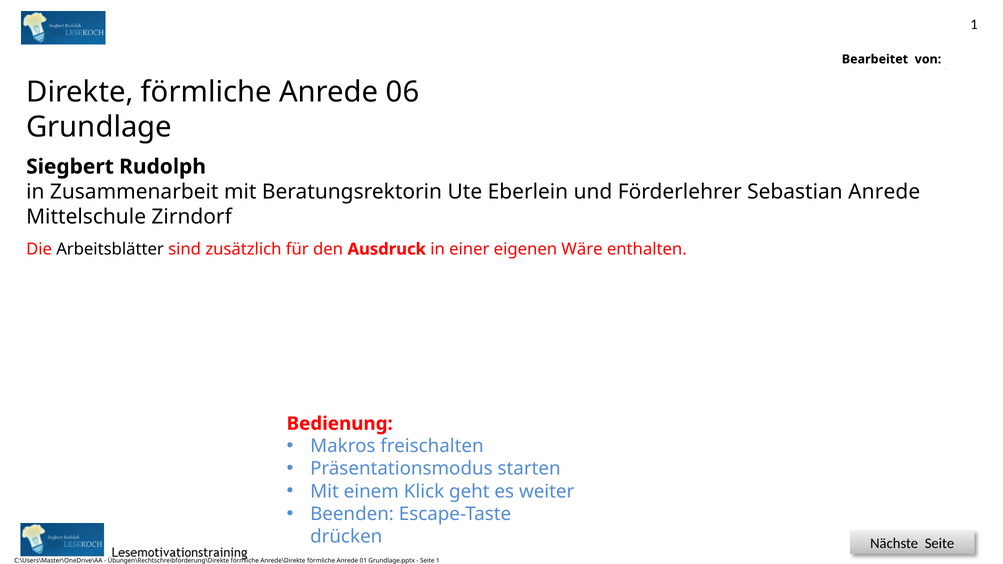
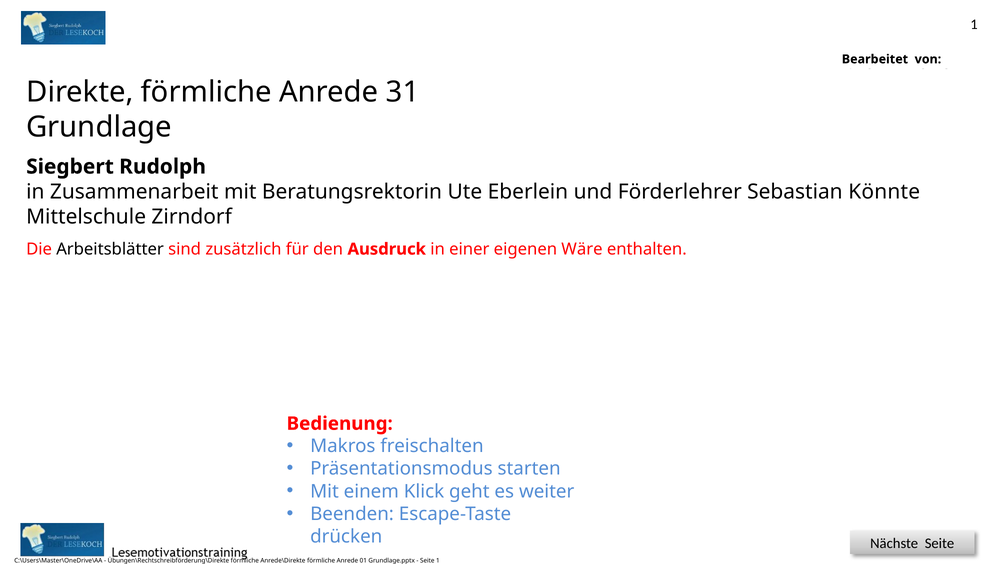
06: 06 -> 31 (403, 92)
Sebastian Anrede: Anrede -> Könnte (884, 192)
